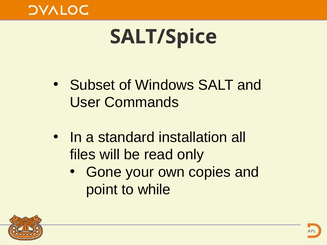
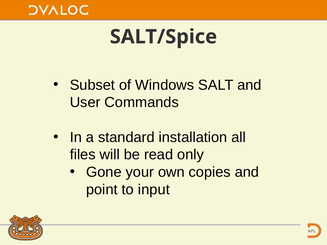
while: while -> input (154, 190)
